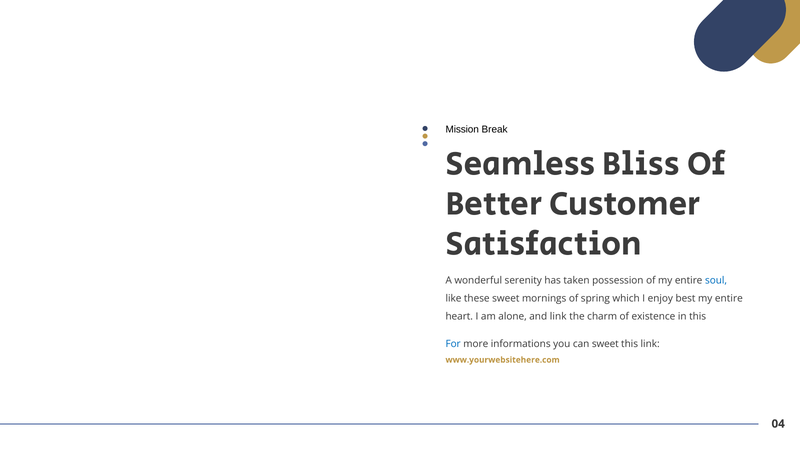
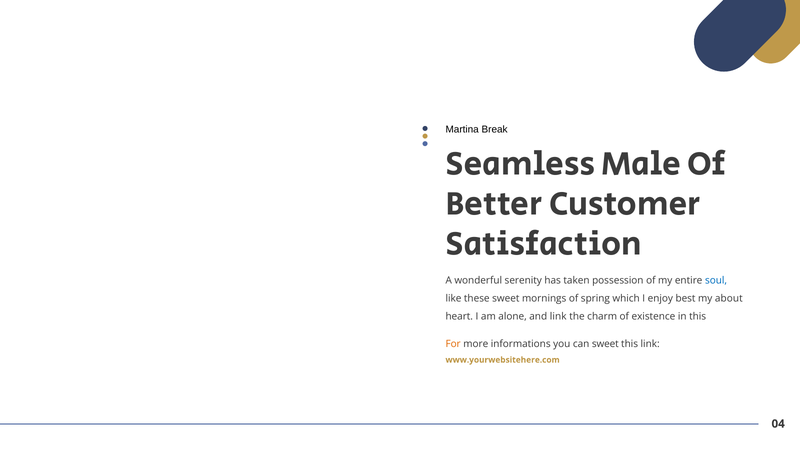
Mission: Mission -> Martina (462, 129)
Bliss: Bliss -> Male (641, 164)
entire: entire -> about (729, 298)
For colour: blue -> orange (453, 344)
